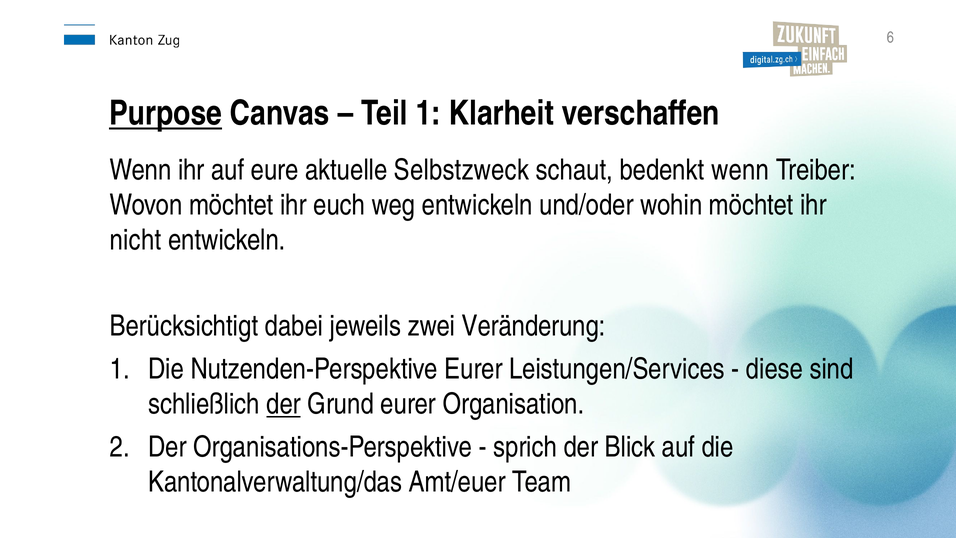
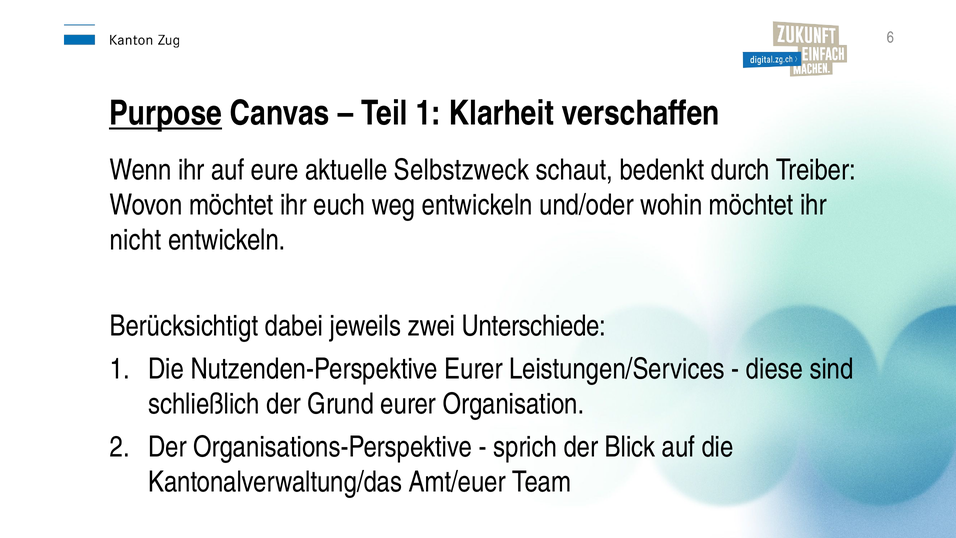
bedenkt wenn: wenn -> durch (740, 170)
Veränderung: Veränderung -> Unterschiede (534, 326)
der underline: present -> none (284, 404)
